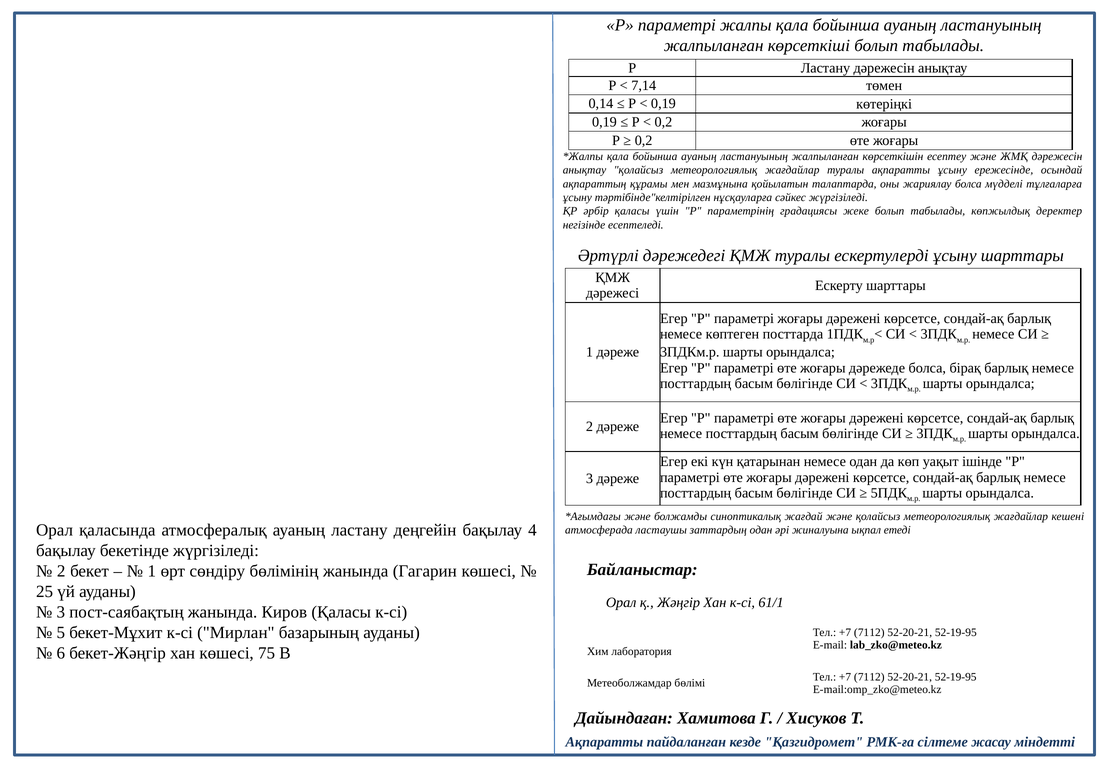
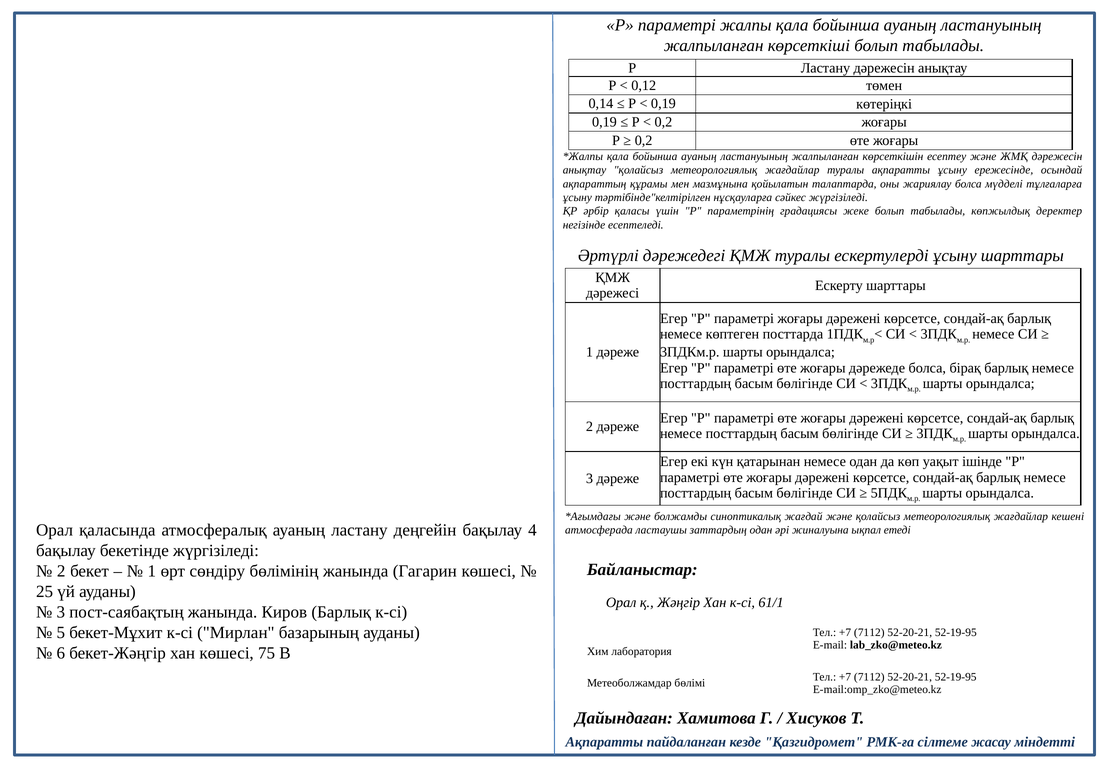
7,14: 7,14 -> 0,12 (644, 85)
Киров Қаласы: Қаласы -> Барлық (341, 612)
